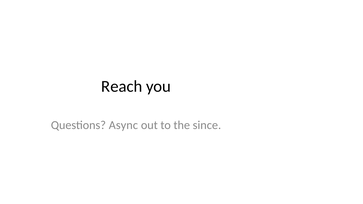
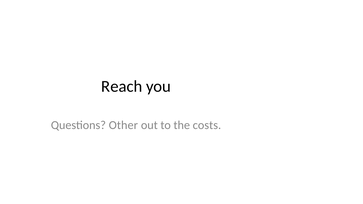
Async: Async -> Other (123, 125)
since: since -> costs (207, 125)
